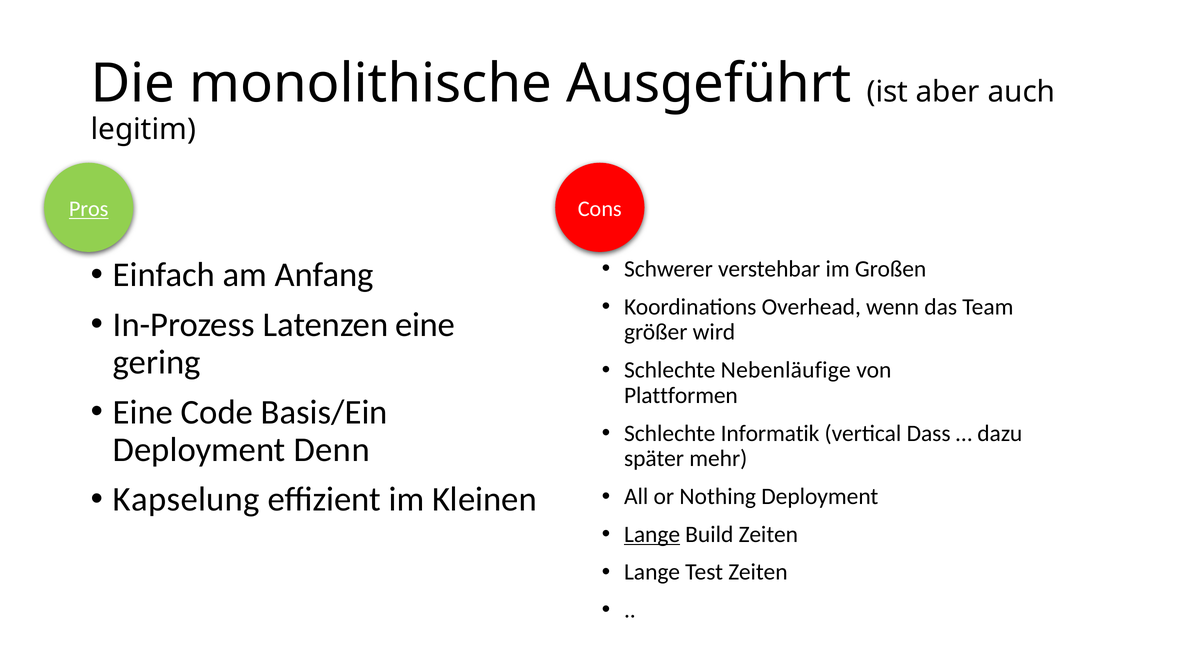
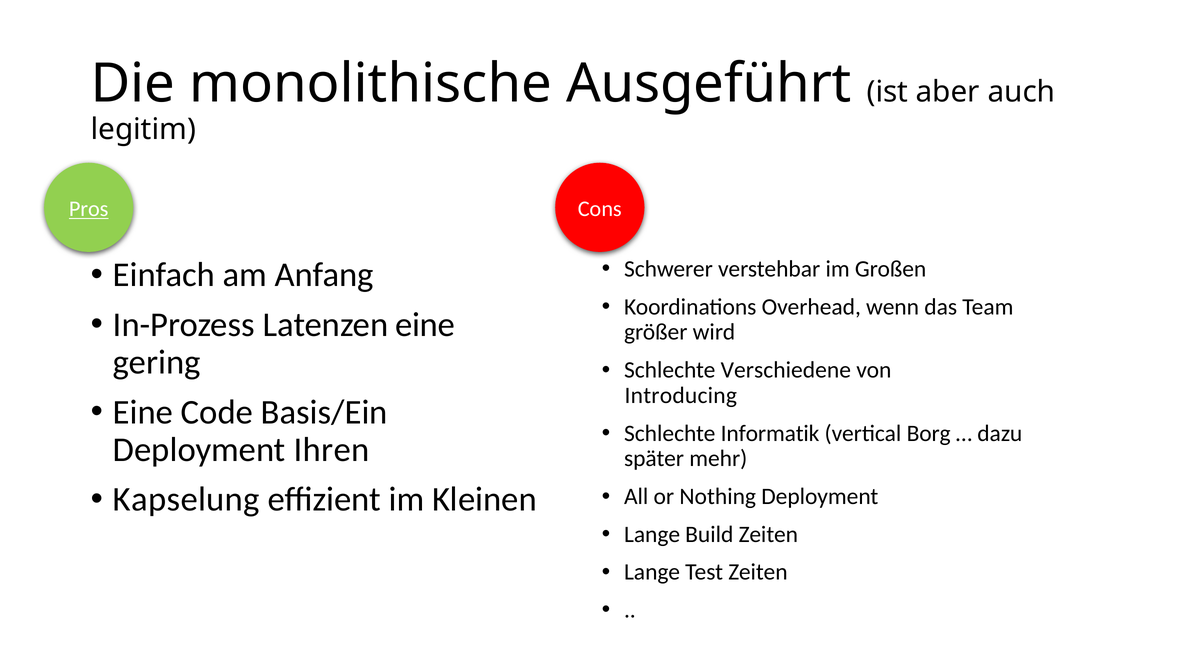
Nebenläufige: Nebenläufige -> Verschiedene (786, 370)
Plattformen: Plattformen -> Introducing (681, 395)
Dass: Dass -> Borg (929, 433)
Denn: Denn -> Ihren (332, 450)
Lange underline: present -> none (652, 534)
